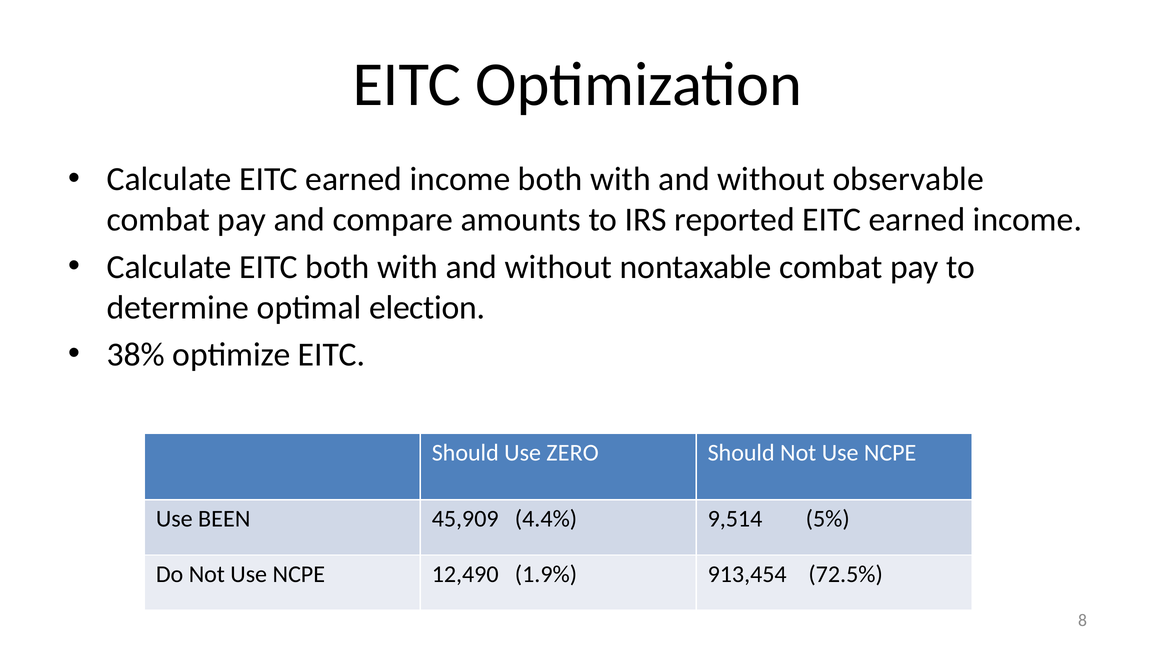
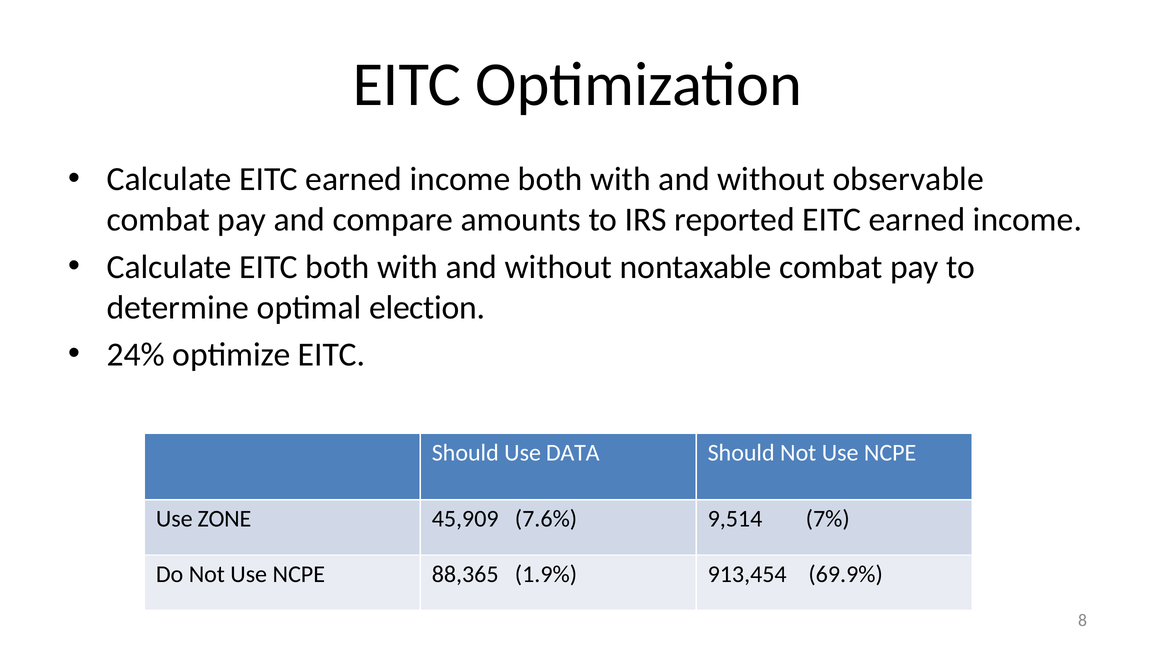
38%: 38% -> 24% (136, 354)
ZERO: ZERO -> DATA (573, 452)
BEEN: BEEN -> ZONE (224, 519)
4.4%: 4.4% -> 7.6% (546, 519)
5%: 5% -> 7% (828, 519)
12,490: 12,490 -> 88,365 (465, 574)
72.5%: 72.5% -> 69.9% (846, 574)
